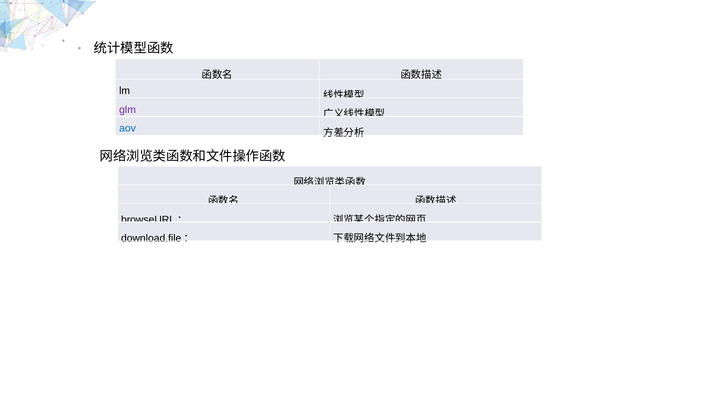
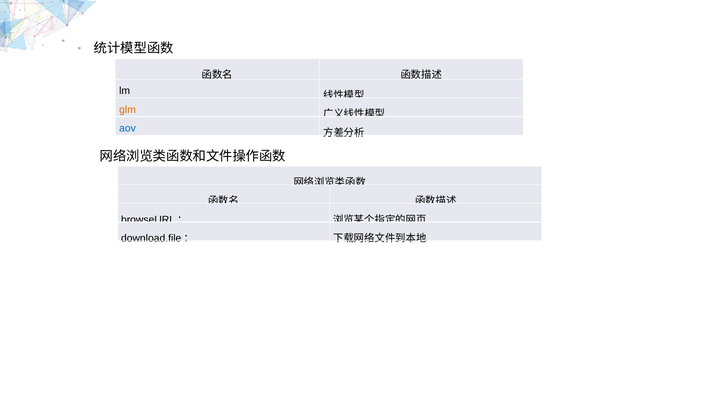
glm colour: purple -> orange (128, 109)
